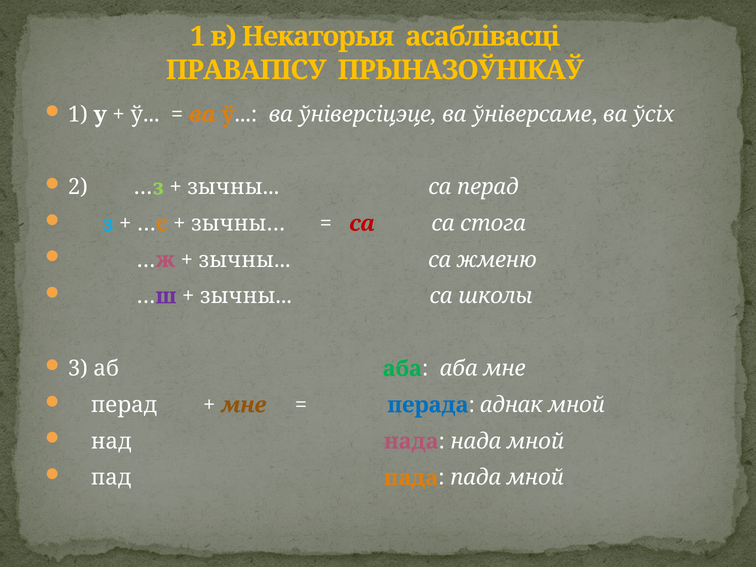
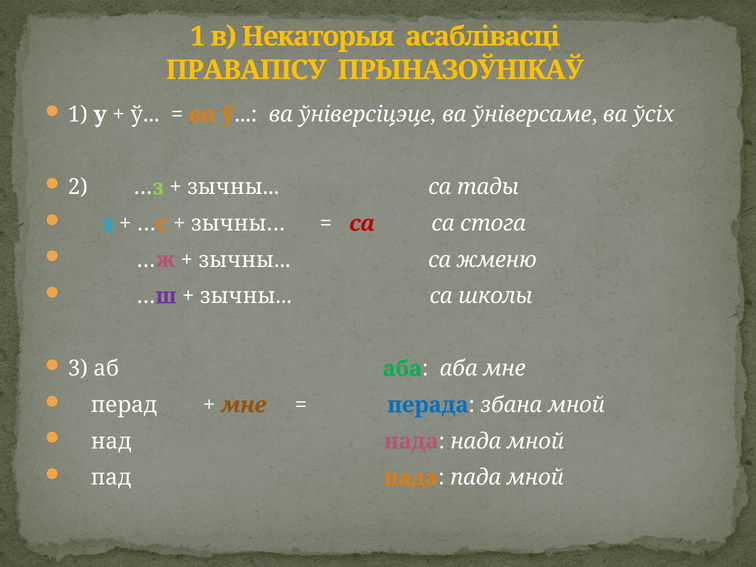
са перад: перад -> тады (488, 187)
аднак: аднак -> збана (511, 405)
